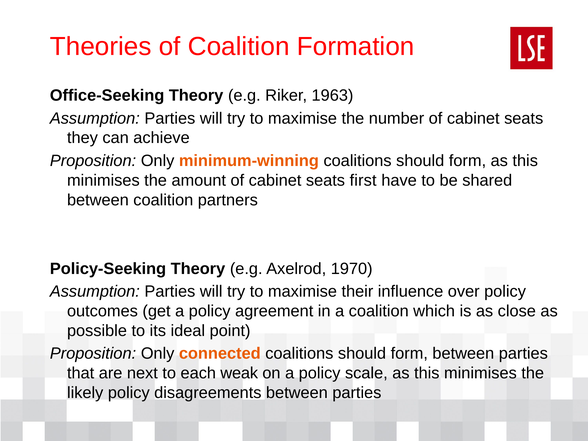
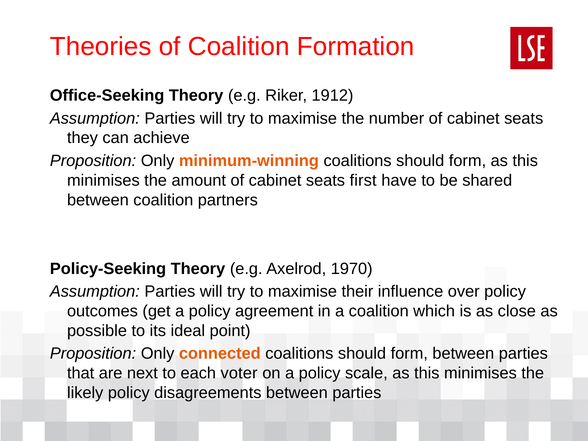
1963: 1963 -> 1912 (332, 95)
weak: weak -> voter (239, 373)
